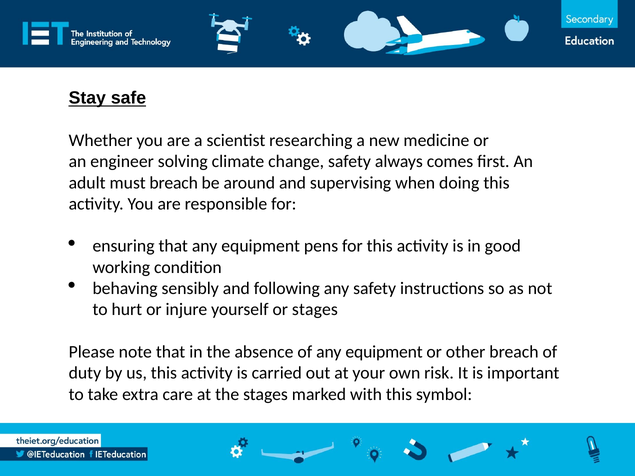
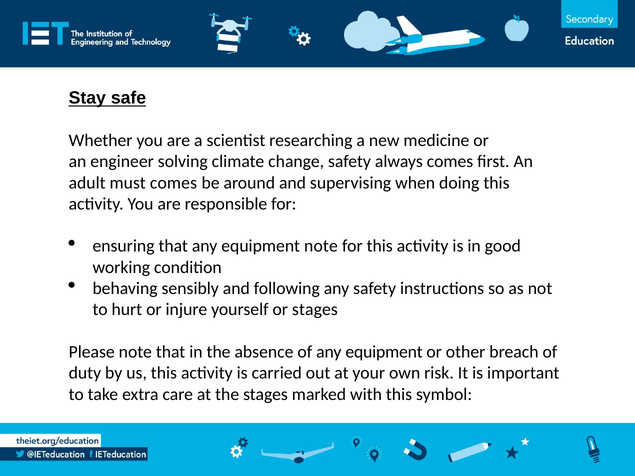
must breach: breach -> comes (173, 183)
equipment pens: pens -> note (321, 246)
